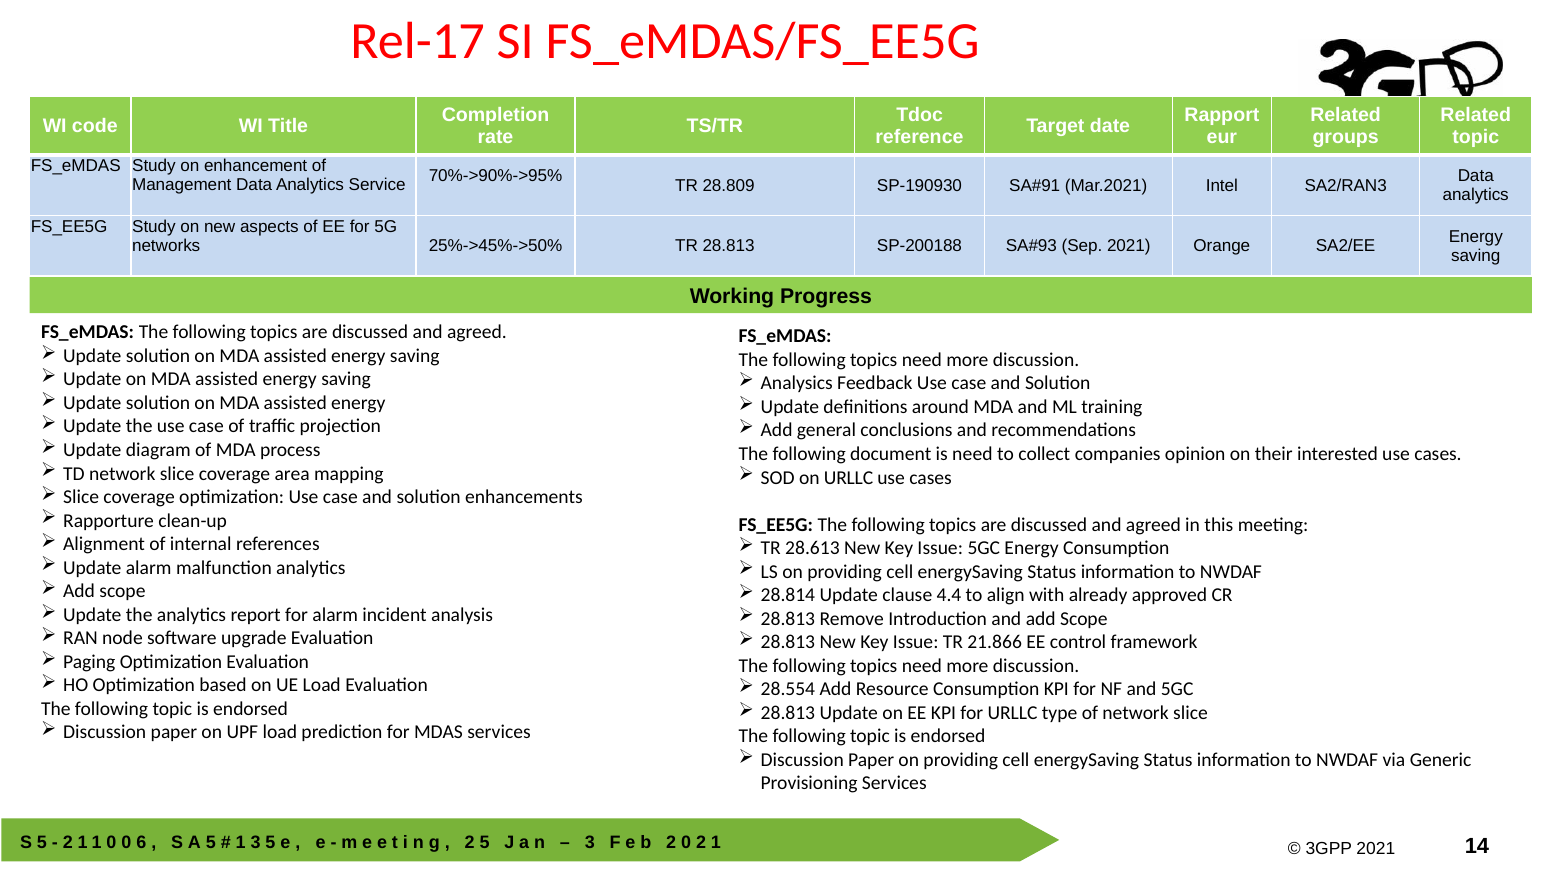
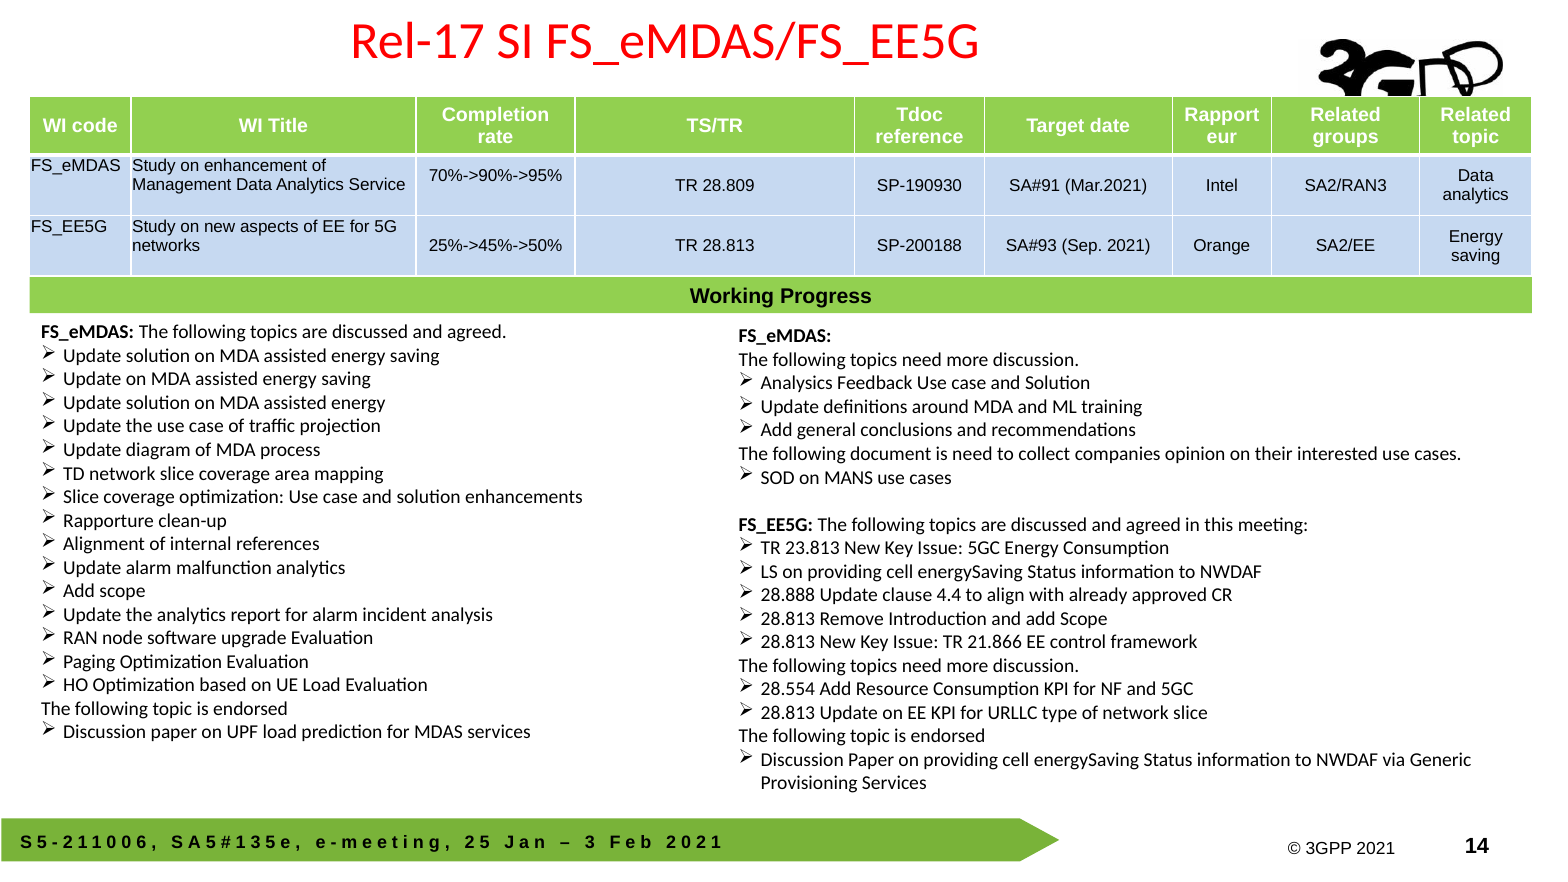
on URLLC: URLLC -> MANS (849, 478)
28.613: 28.613 -> 23.813 (812, 548)
28.814: 28.814 -> 28.888 (788, 595)
